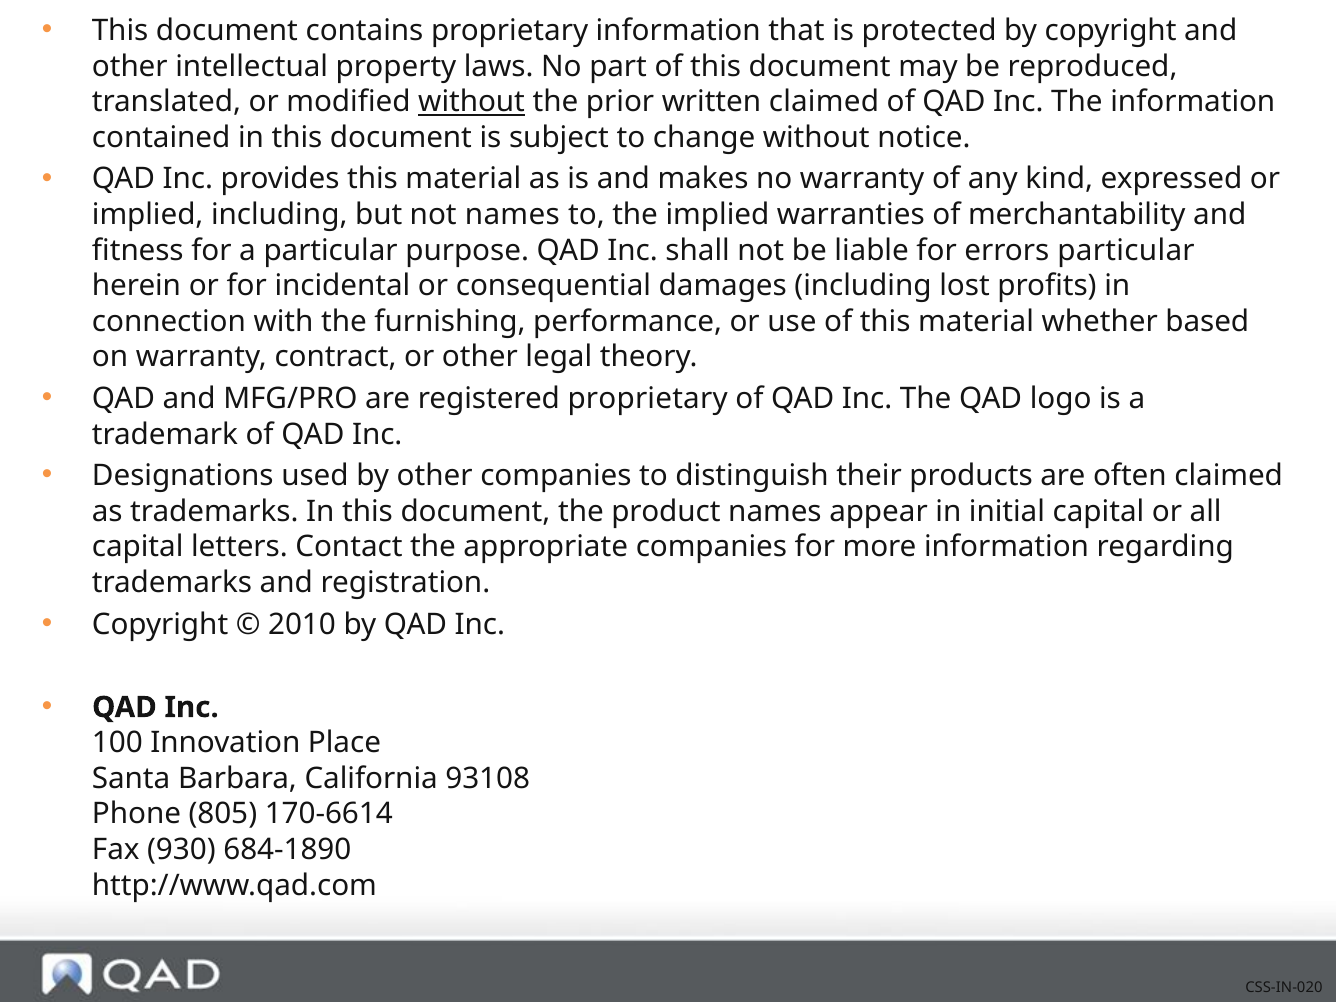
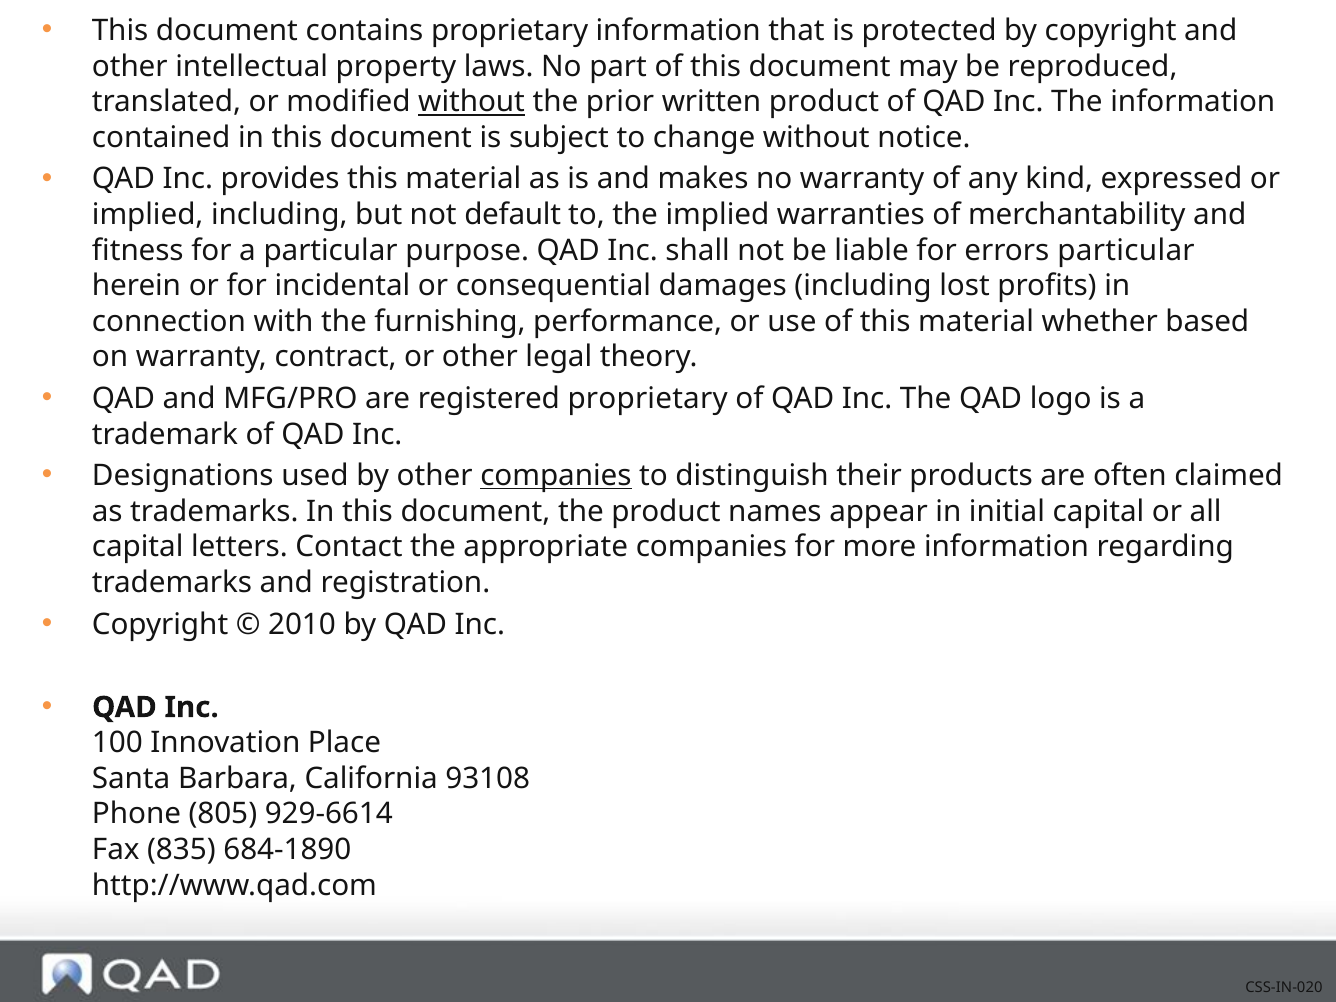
written claimed: claimed -> product (824, 102)
not names: names -> default (513, 215)
companies underline: none -> present (556, 476)
170-6614: 170-6614 -> 929-6614 (329, 814)
930: 930 -> 835 (181, 850)
